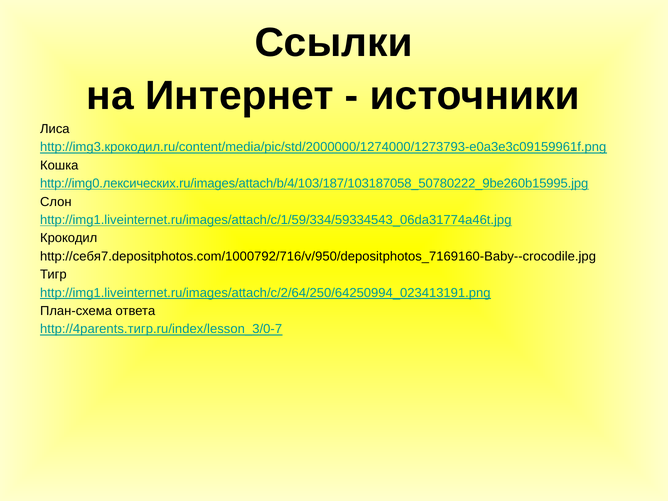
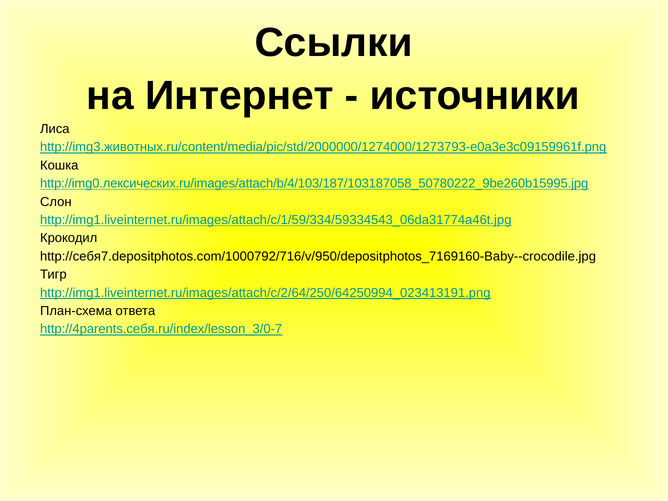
http://img3.крокодил.ru/content/media/pic/std/2000000/1274000/1273793-e0a3e3c09159961f.png: http://img3.крокодил.ru/content/media/pic/std/2000000/1274000/1273793-e0a3e3c09159961f.png -> http://img3.животных.ru/content/media/pic/std/2000000/1274000/1273793-e0a3e3c09159961f.png (323, 147)
http://4parents.тигр.ru/index/lesson_3/0-7: http://4parents.тигр.ru/index/lesson_3/0-7 -> http://4parents.себя.ru/index/lesson_3/0-7 (161, 329)
